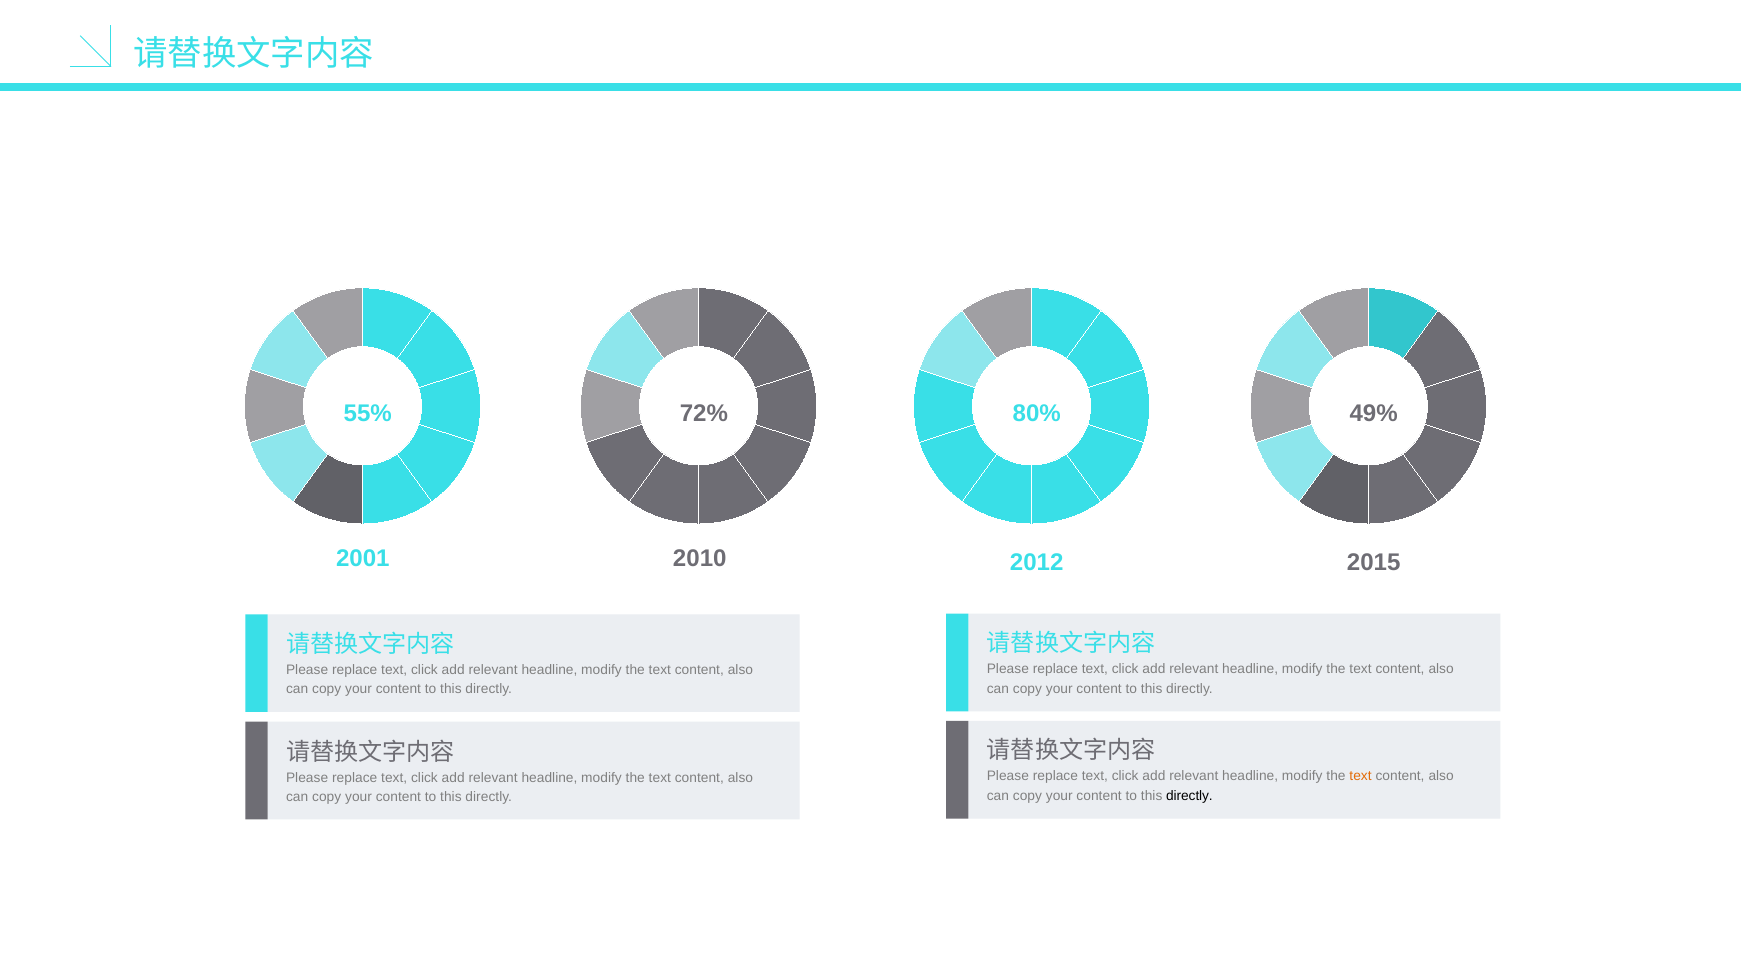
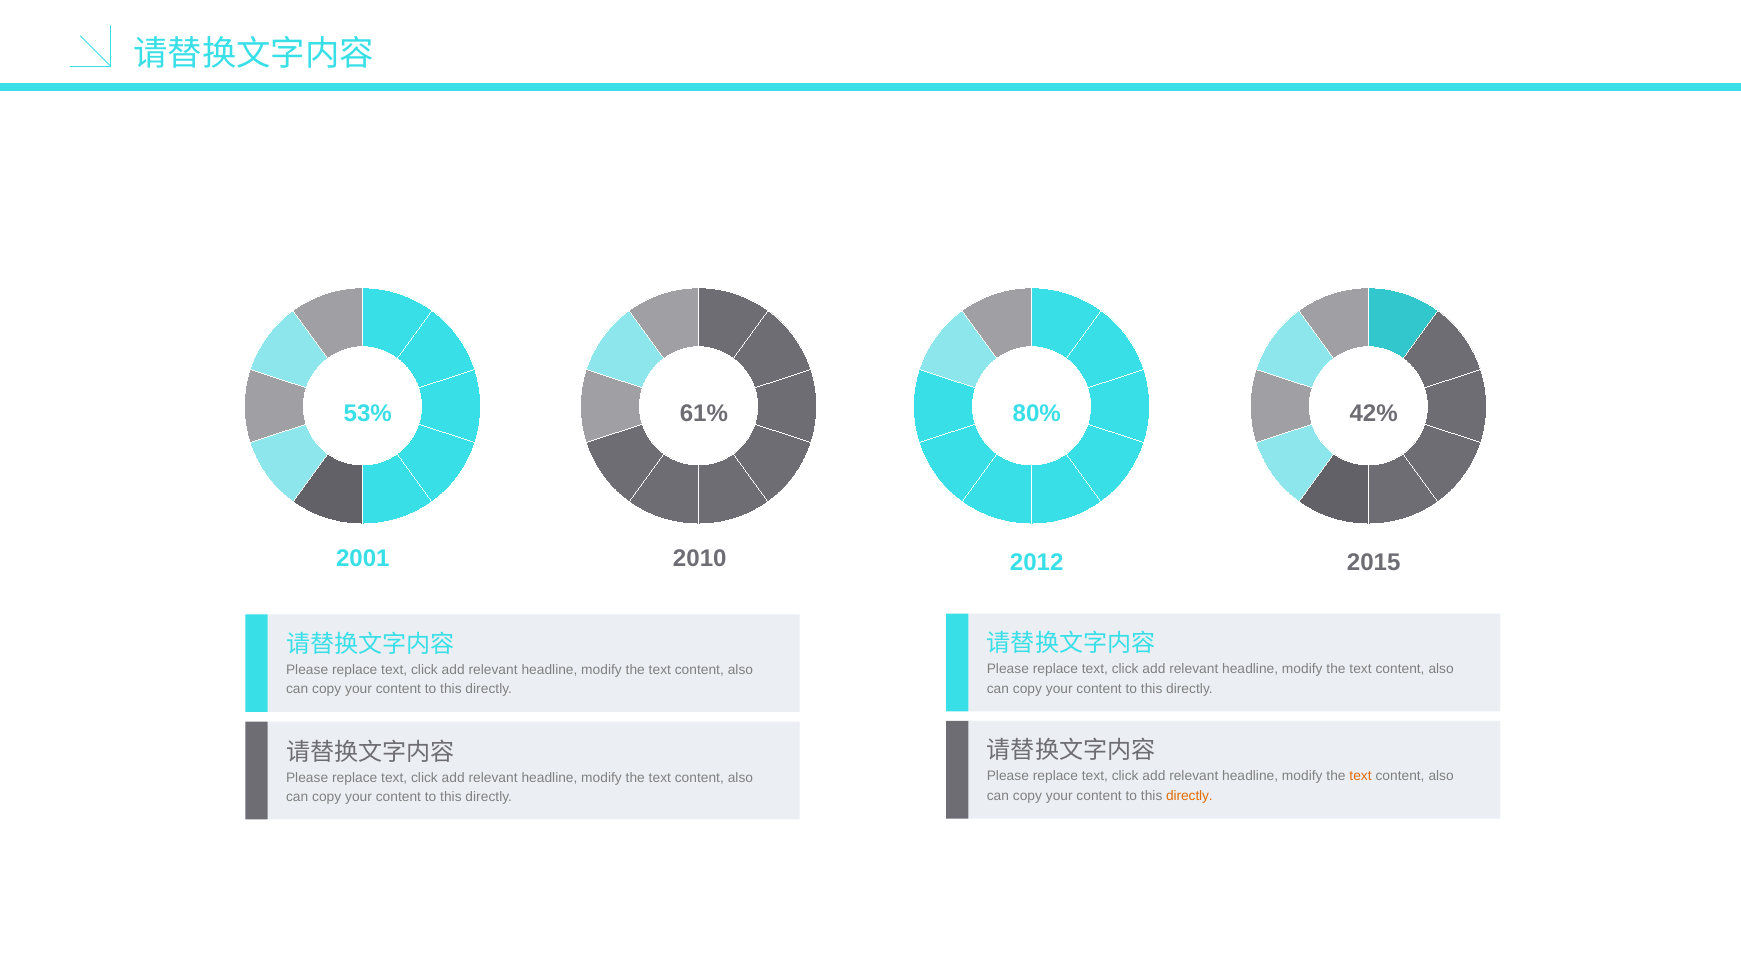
55%: 55% -> 53% (368, 414)
72%: 72% -> 61% (704, 414)
49%: 49% -> 42% (1374, 414)
directly colour: black -> orange (1189, 796)
